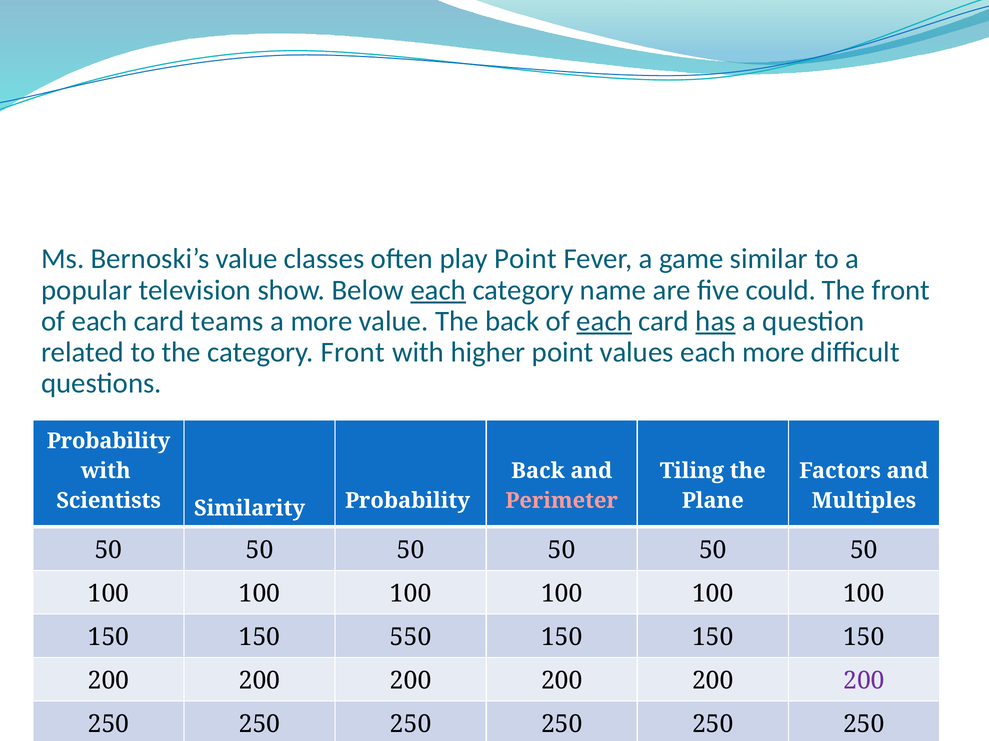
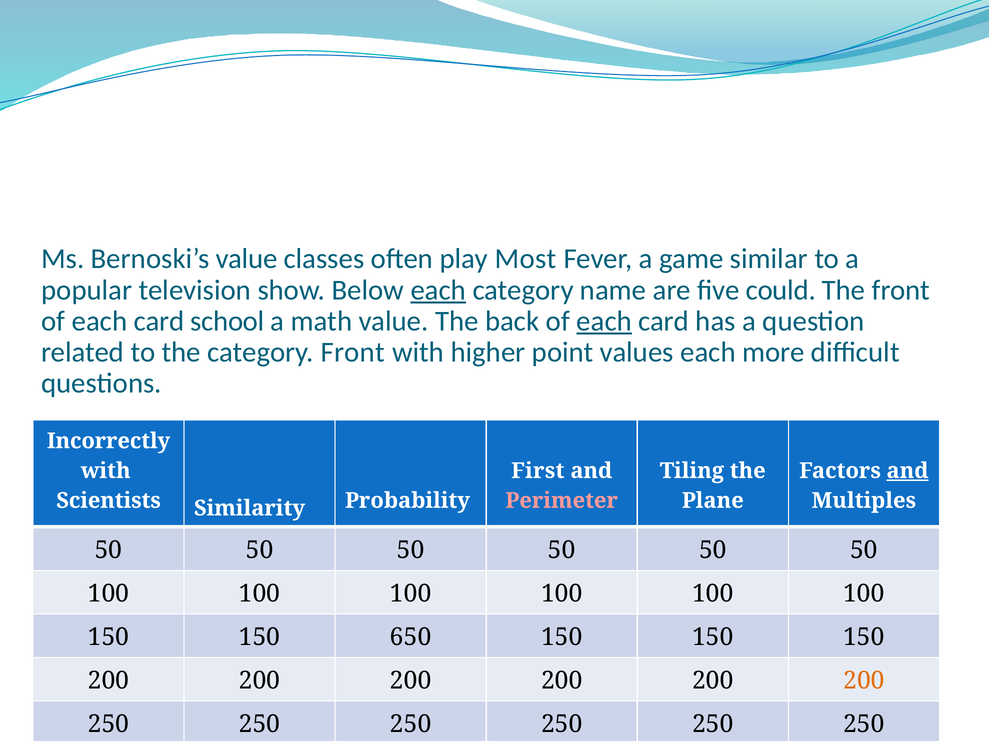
play Point: Point -> Most (526, 259)
teams: teams -> school (227, 321)
a more: more -> math (321, 321)
has underline: present -> none (716, 321)
Probability: Probability -> Incorrectly (109, 441)
Back: Back -> First (538, 471)
and underline: none -> present (907, 471)
550: 550 -> 650 (411, 638)
200 colour: purple -> orange (864, 681)
